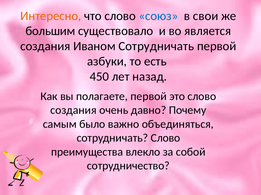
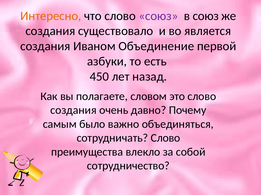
союз colour: blue -> purple (158, 16)
в свои: свои -> союз (206, 16)
большим: большим -> создания (50, 31)
Иваном Сотрудничать: Сотрудничать -> Объединение (156, 46)
полагаете первой: первой -> словом (149, 97)
